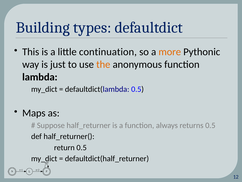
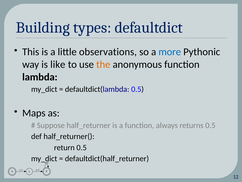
continuation: continuation -> observations (108, 52)
more colour: orange -> blue (170, 52)
just: just -> like (58, 64)
